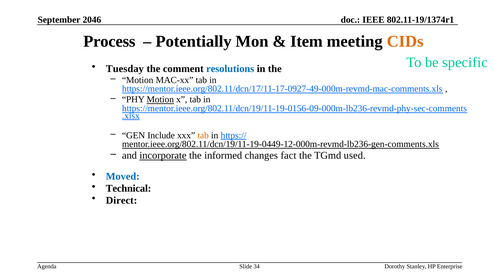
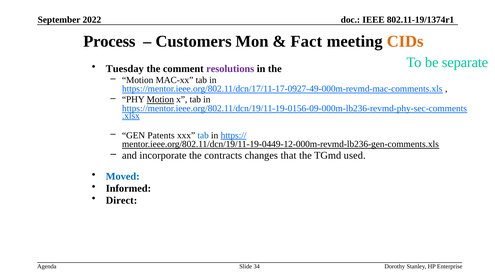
2046: 2046 -> 2022 (92, 20)
Potentially: Potentially -> Customers (194, 41)
Item: Item -> Fact (306, 41)
specific: specific -> separate (465, 63)
resolutions colour: blue -> purple (230, 69)
Include: Include -> Patents (161, 135)
tab colour: orange -> blue (203, 135)
incorporate underline: present -> none (163, 156)
informed: informed -> contracts (223, 156)
fact: fact -> that (288, 156)
Technical: Technical -> Informed (128, 189)
